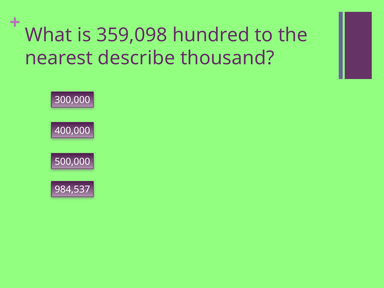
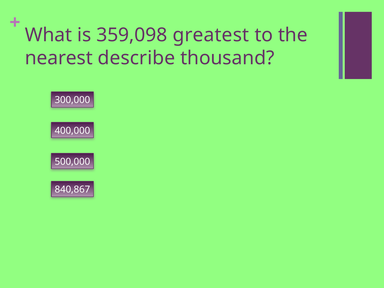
hundred: hundred -> greatest (211, 35)
984,537: 984,537 -> 840,867 (72, 190)
